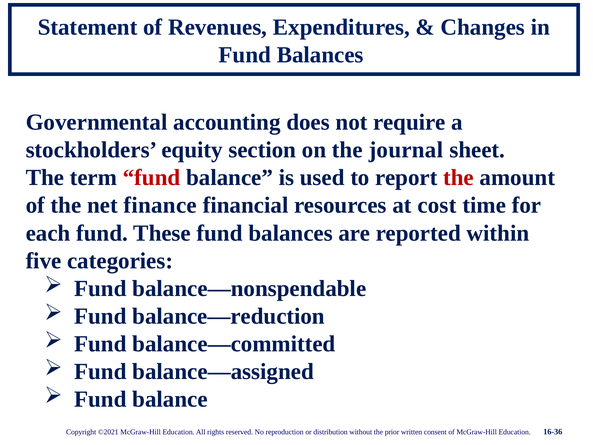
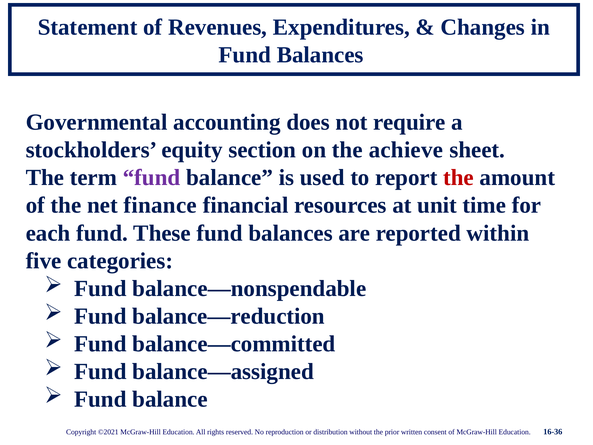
journal: journal -> achieve (406, 150)
fund colour: red -> purple (152, 178)
cost: cost -> unit (437, 205)
